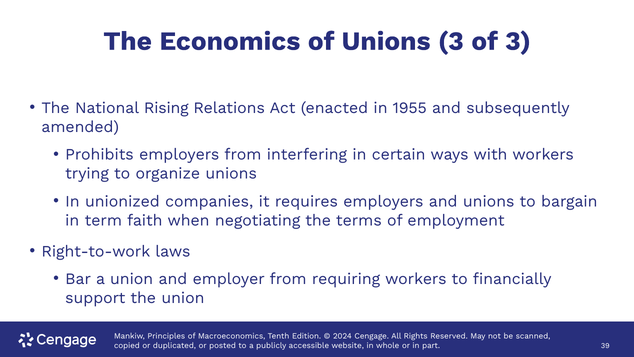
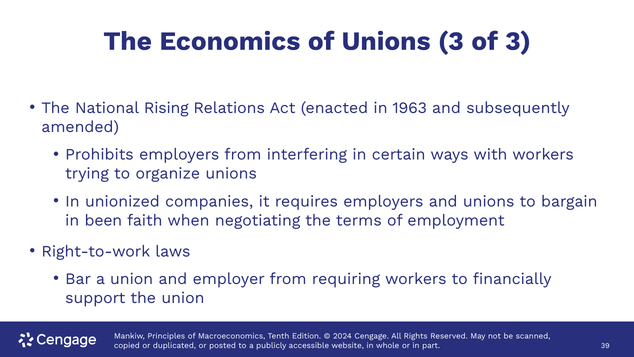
1955: 1955 -> 1963 (410, 108)
term: term -> been (103, 220)
